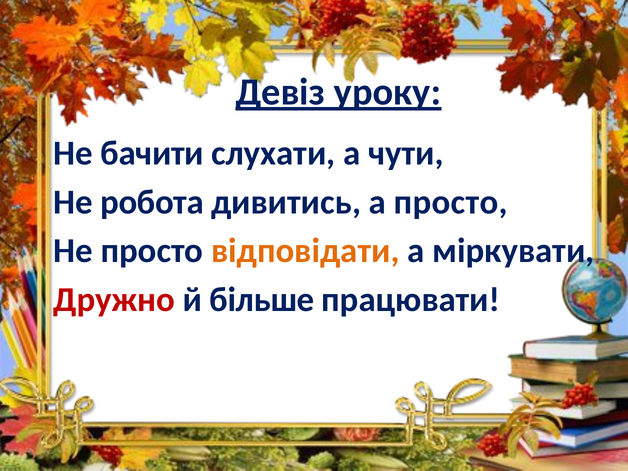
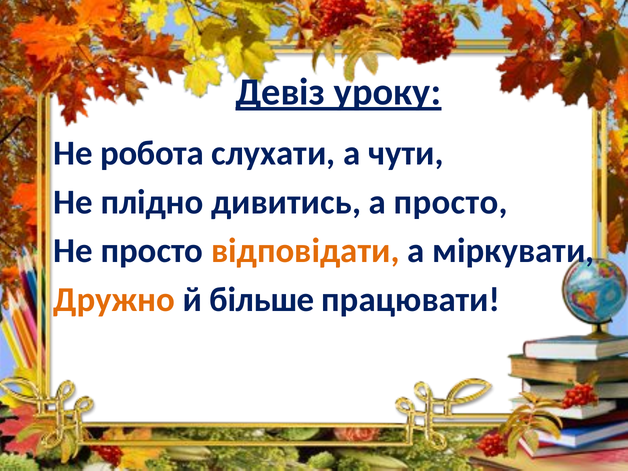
бачити: бачити -> робота (152, 153)
робота: робота -> плідно (152, 202)
Дружно colour: red -> orange (114, 300)
